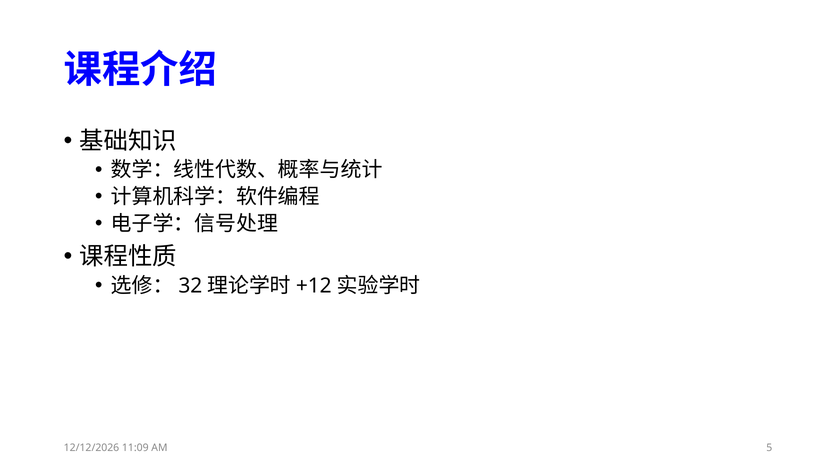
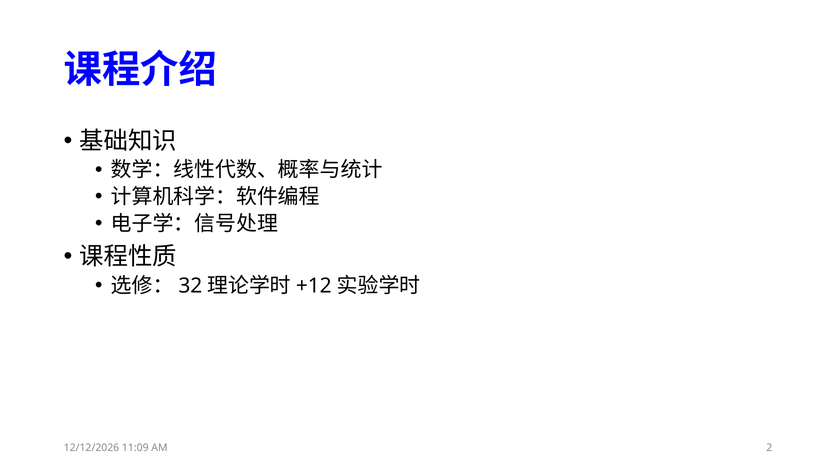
5: 5 -> 2 (769, 448)
